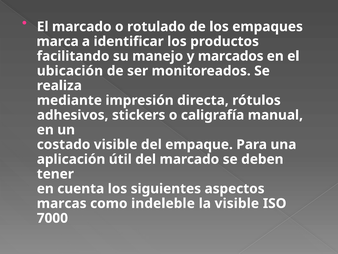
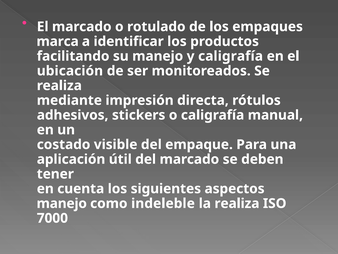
y marcados: marcados -> caligrafía (231, 56)
marcas: marcas -> manejo (62, 203)
la visible: visible -> realiza (237, 203)
